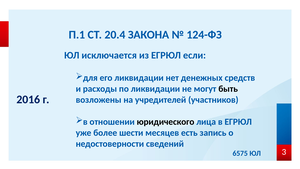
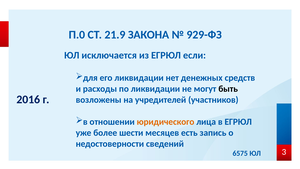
П.1: П.1 -> П.0 (77, 35)
20.4: 20.4 -> 21.9 (115, 35)
124-ФЗ: 124-ФЗ -> 929-ФЗ (204, 35)
юридического colour: black -> orange (166, 122)
